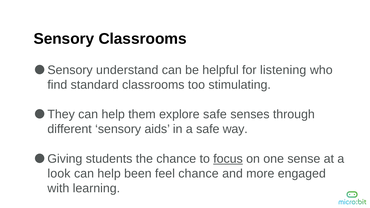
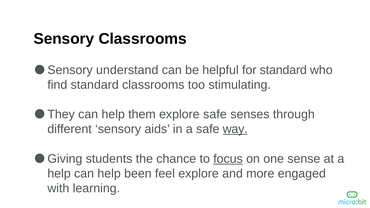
for listening: listening -> standard (283, 70)
way underline: none -> present (235, 129)
look: look -> help (59, 174)
feel chance: chance -> explore (199, 174)
